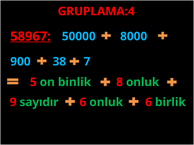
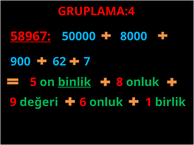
38: 38 -> 62 (59, 62)
binlik underline: none -> present (74, 82)
sayıdır: sayıdır -> değeri (39, 103)
onluk 6: 6 -> 1 (149, 103)
